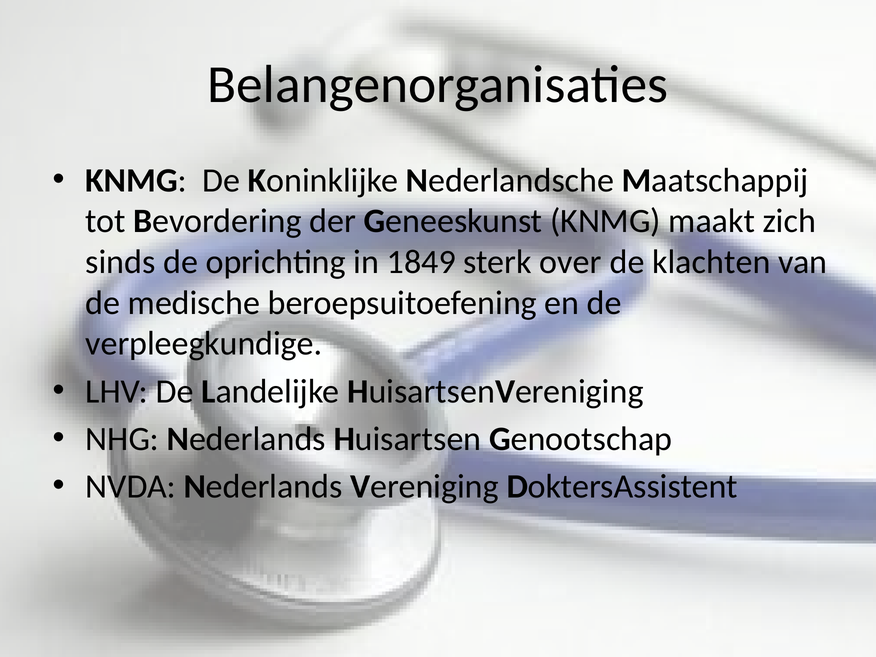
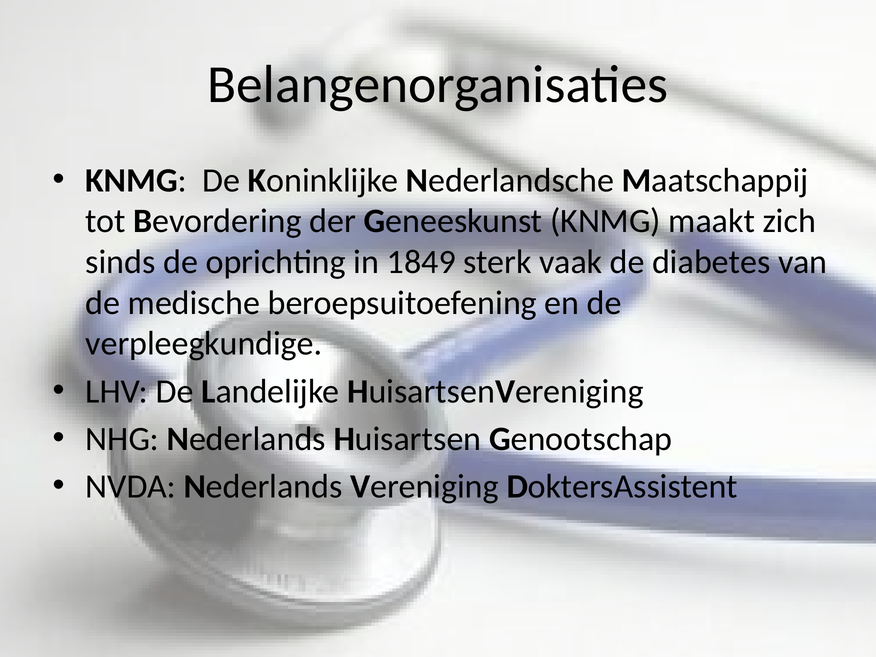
over: over -> vaak (571, 262)
klachten: klachten -> diabetes (711, 262)
